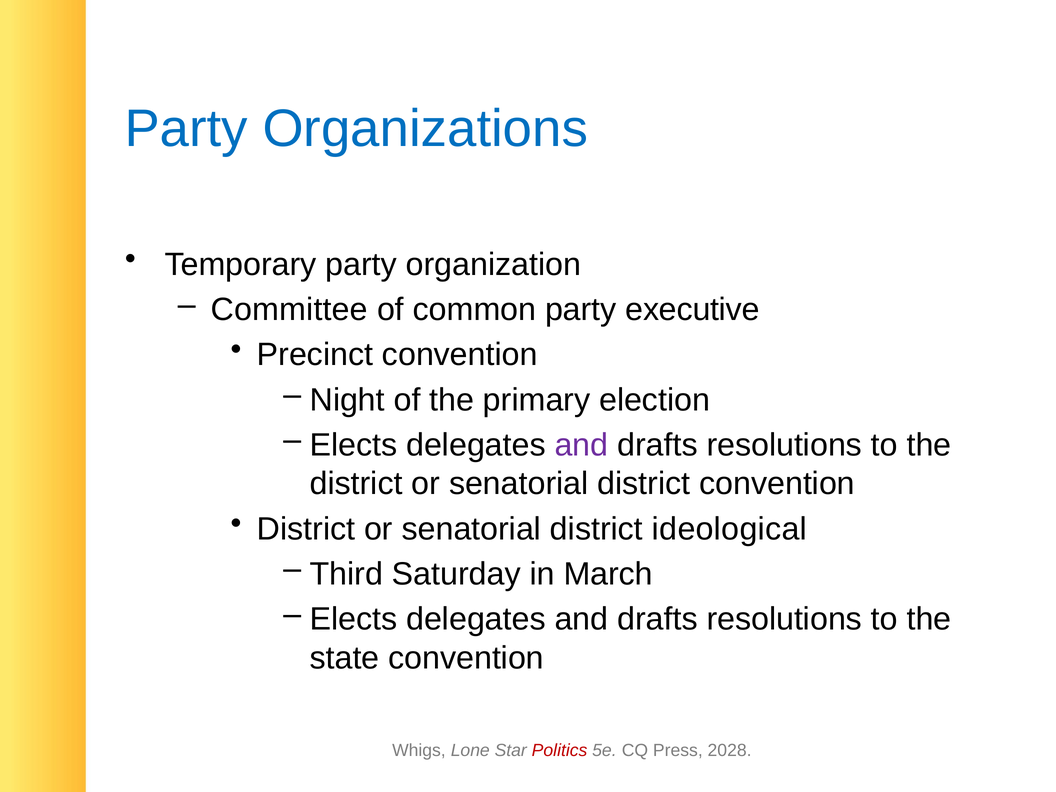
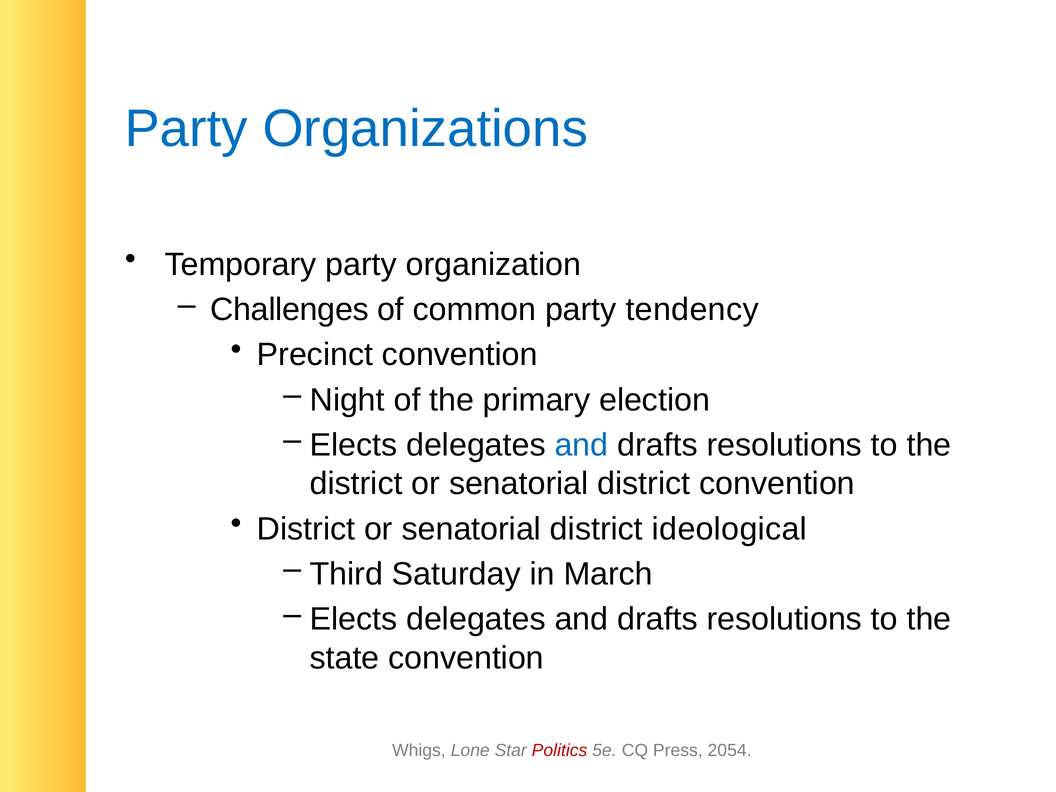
Committee: Committee -> Challenges (290, 310)
executive: executive -> tendency (692, 310)
and colour: purple -> blue (581, 445)
2028: 2028 -> 2054 (730, 751)
